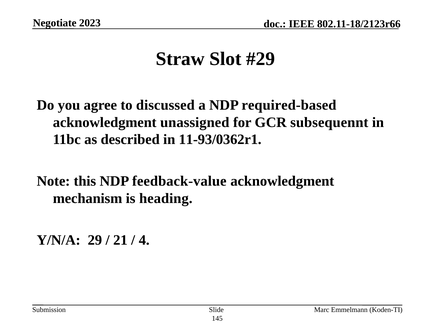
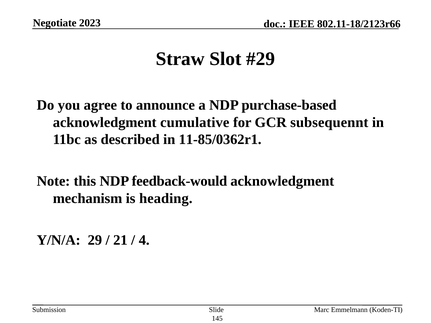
discussed: discussed -> announce (165, 105)
required-based: required-based -> purchase-based (289, 105)
unassigned: unassigned -> cumulative (195, 122)
11-93/0362r1: 11-93/0362r1 -> 11-85/0362r1 (220, 140)
feedback-value: feedback-value -> feedback-would (179, 181)
